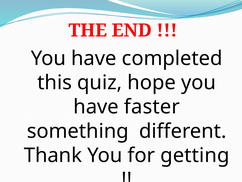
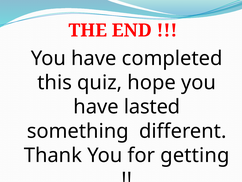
faster: faster -> lasted (152, 107)
